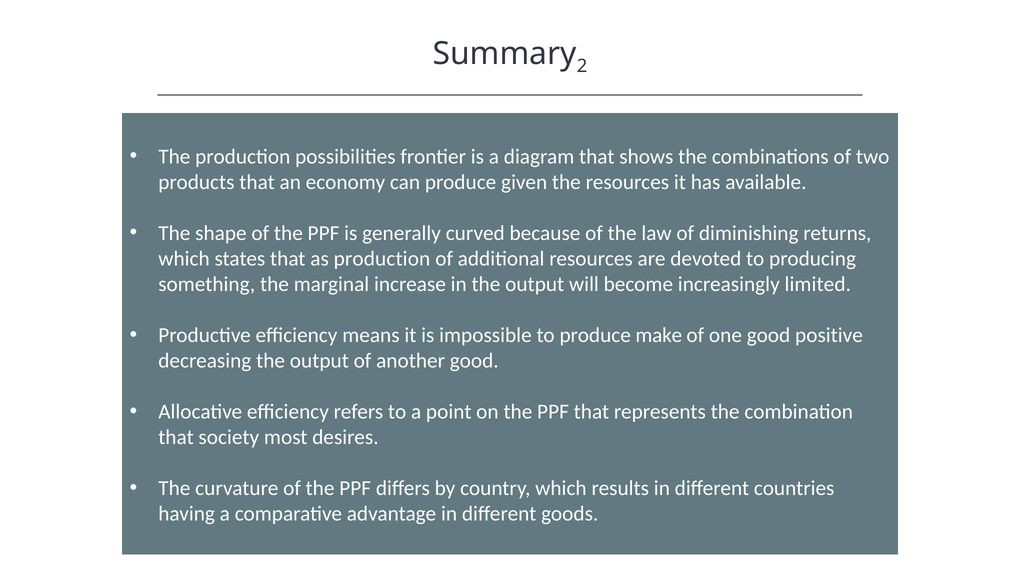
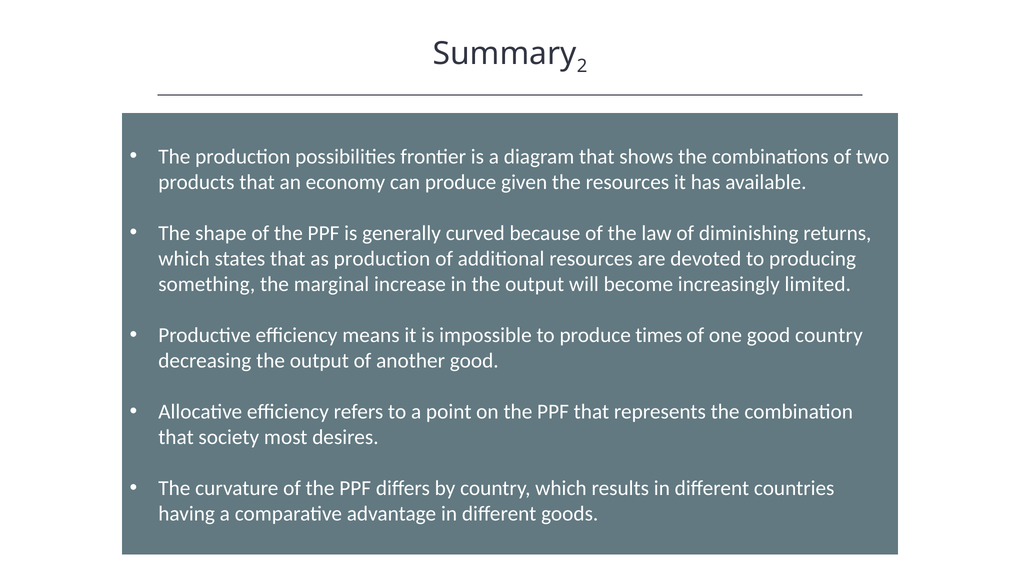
make: make -> times (659, 335)
good positive: positive -> country (829, 335)
